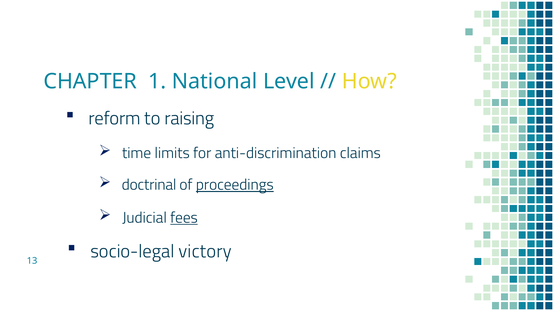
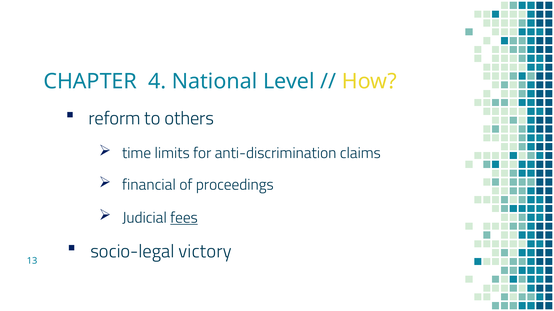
1: 1 -> 4 (157, 82)
raising: raising -> others (189, 119)
doctrinal: doctrinal -> financial (149, 185)
proceedings underline: present -> none (235, 185)
